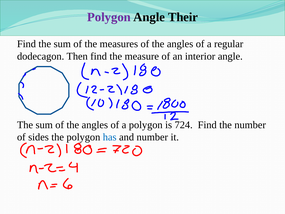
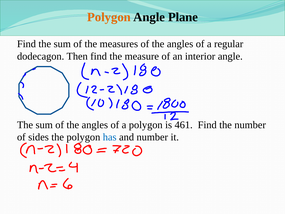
Polygon colour: purple -> orange (109, 17)
Their: Their -> Plane (183, 17)
724: 724 -> 461 (184, 125)
